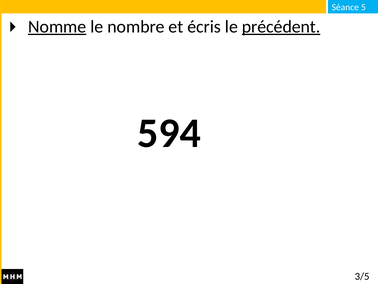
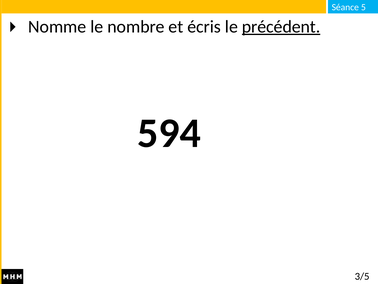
Nomme underline: present -> none (57, 27)
